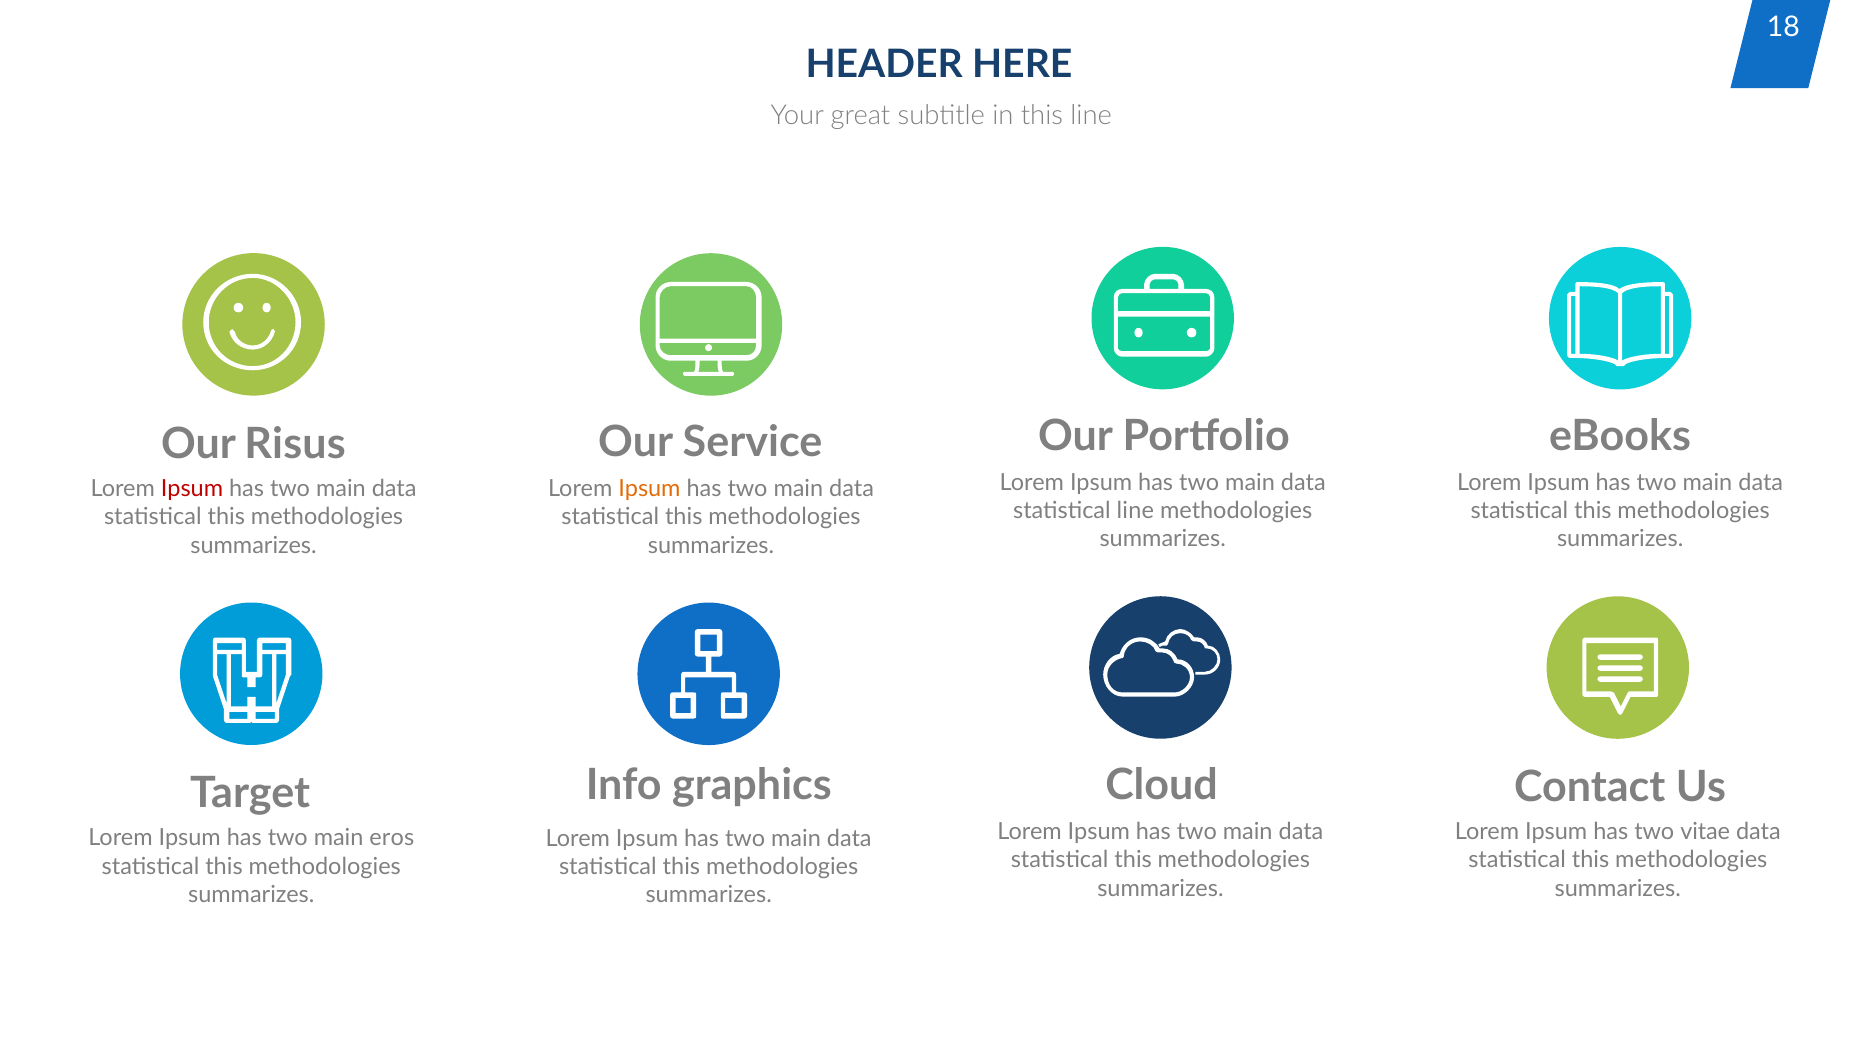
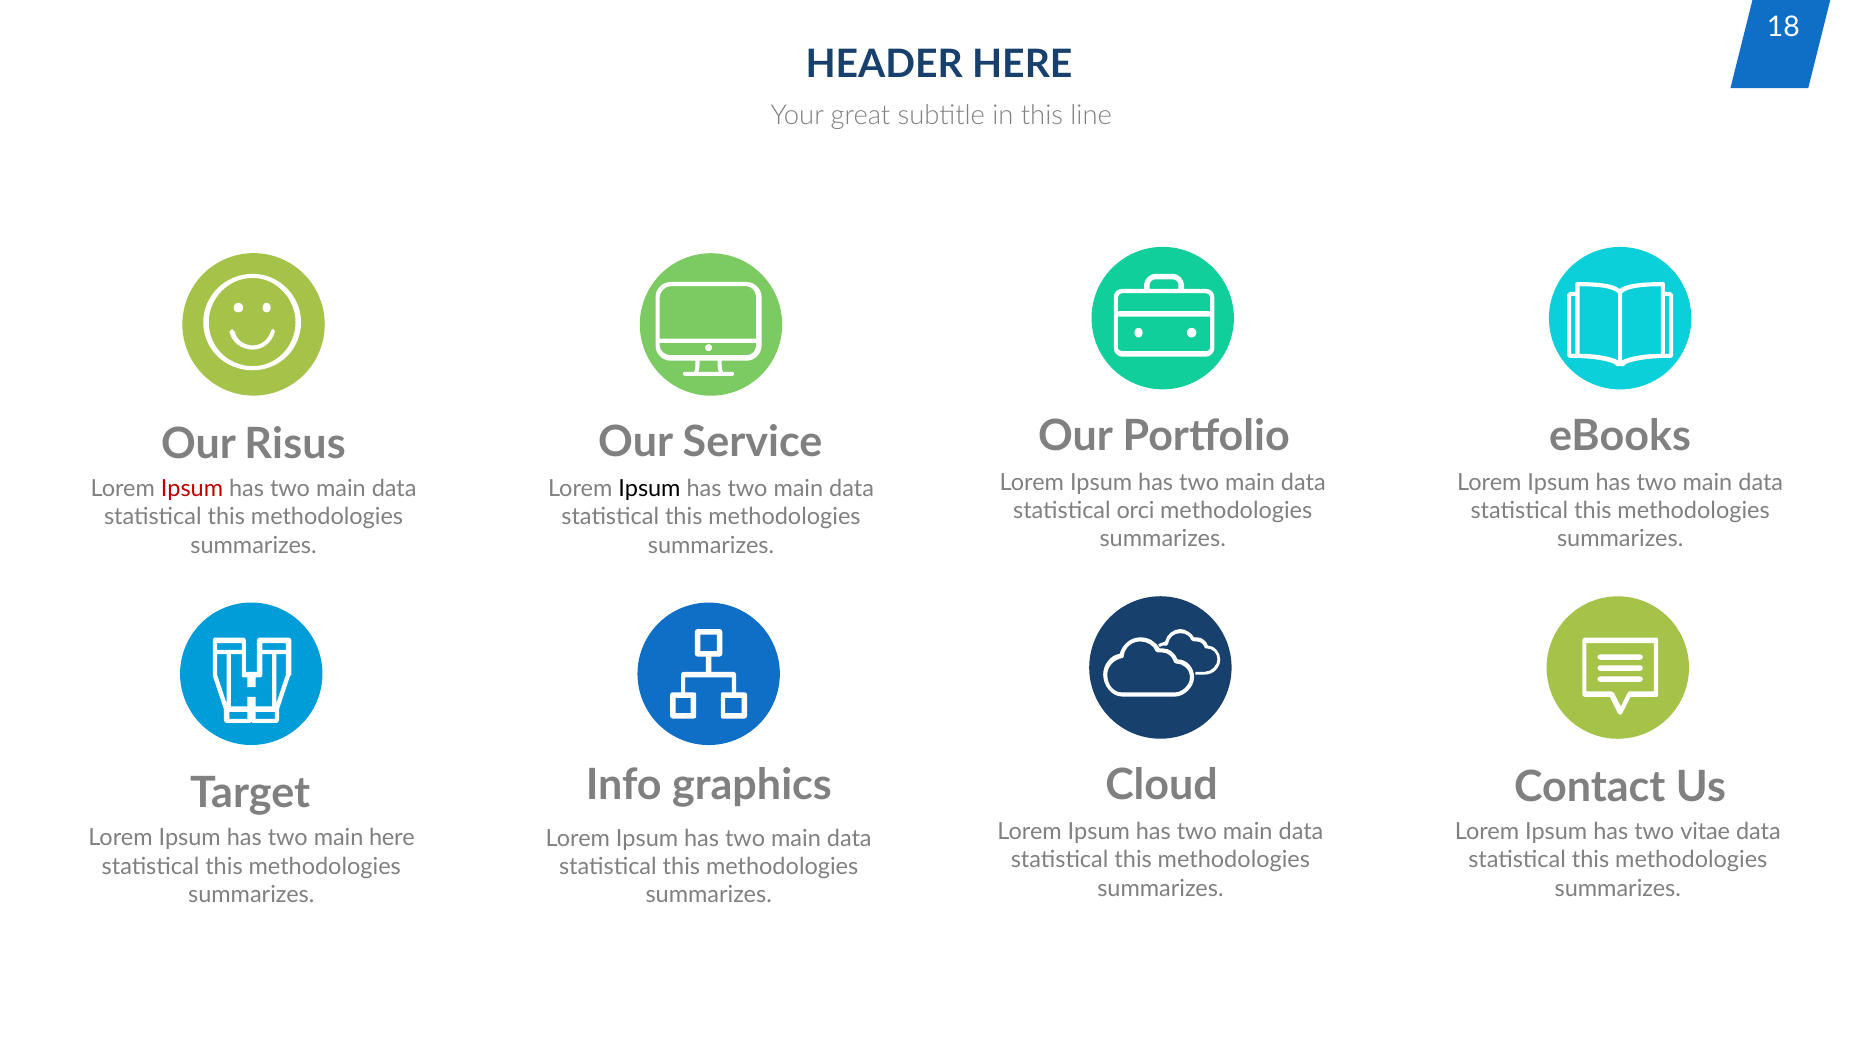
Ipsum colour: orange -> black (649, 489)
statistical line: line -> orci (1136, 510)
main eros: eros -> here (392, 838)
